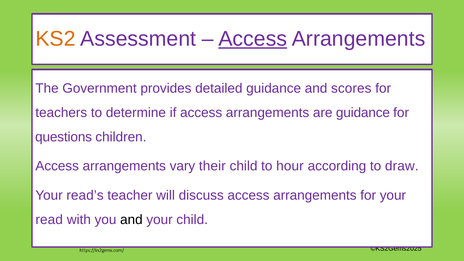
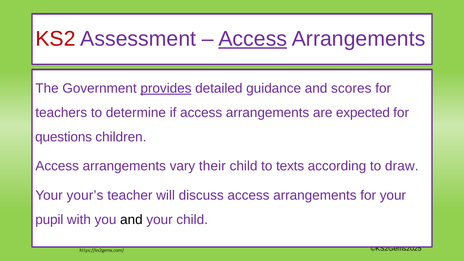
KS2 colour: orange -> red (55, 39)
provides underline: none -> present (166, 88)
are guidance: guidance -> expected (363, 113)
hour: hour -> texts (290, 166)
read’s: read’s -> your’s (85, 195)
read: read -> pupil (49, 220)
